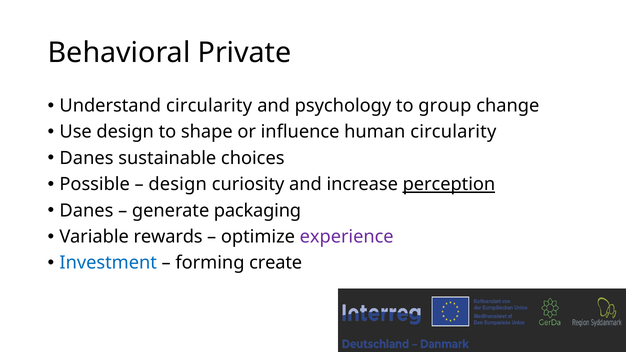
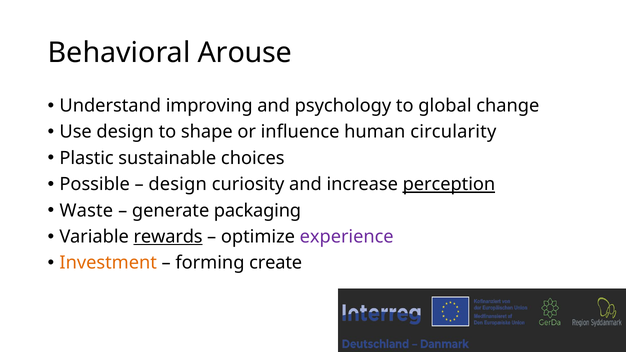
Private: Private -> Arouse (245, 53)
Understand circularity: circularity -> improving (209, 106)
group: group -> global (445, 106)
Danes: Danes -> Plastic (87, 158)
Danes: Danes -> Waste (86, 211)
rewards underline: none -> present (168, 237)
Investment colour: blue -> orange (108, 263)
